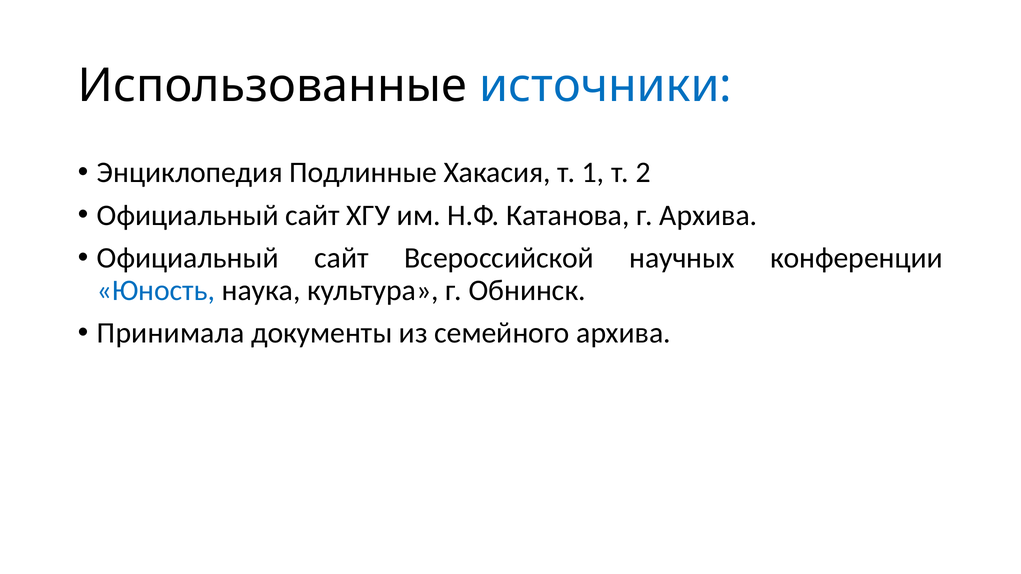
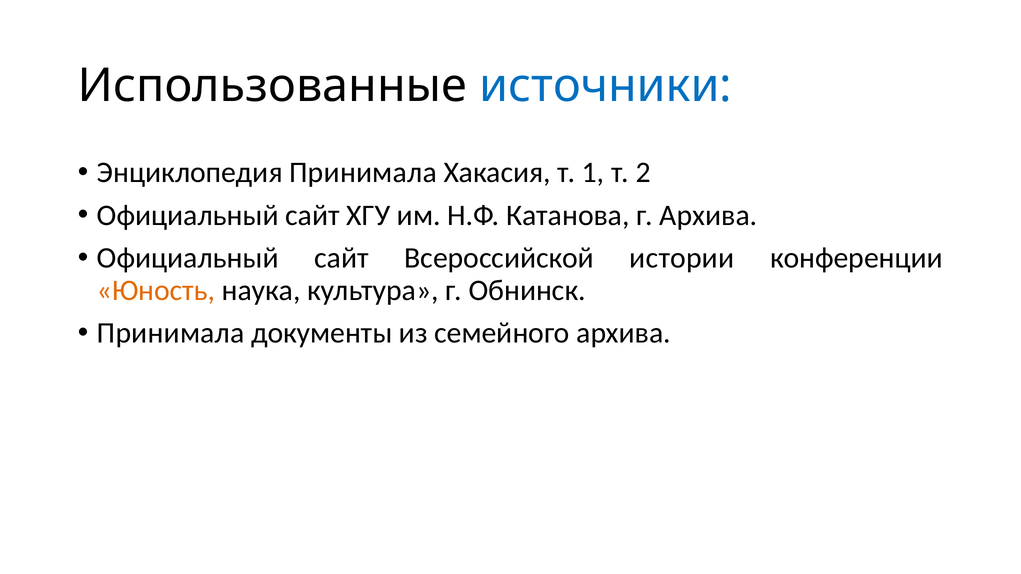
Энциклопедия Подлинные: Подлинные -> Принимала (363, 173)
научных: научных -> истории (682, 258)
Юность colour: blue -> orange (156, 290)
